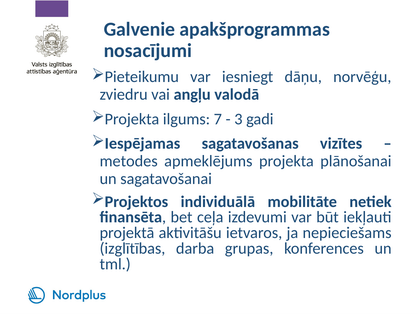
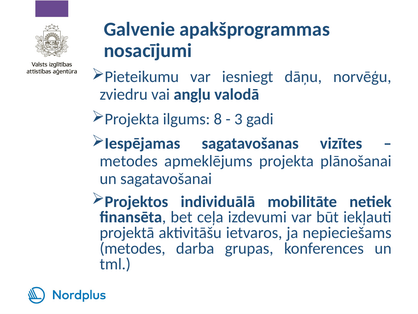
7: 7 -> 8 (218, 119)
izglītības: izglītības -> metodes (133, 248)
